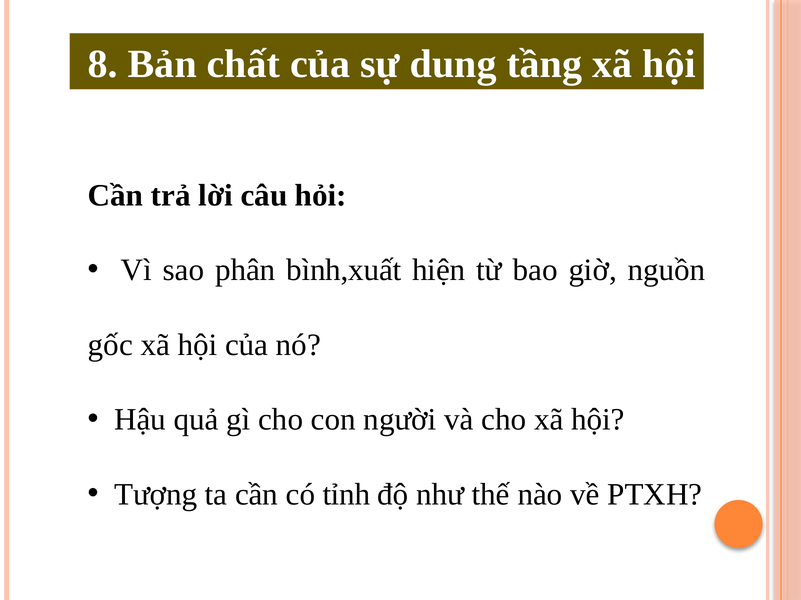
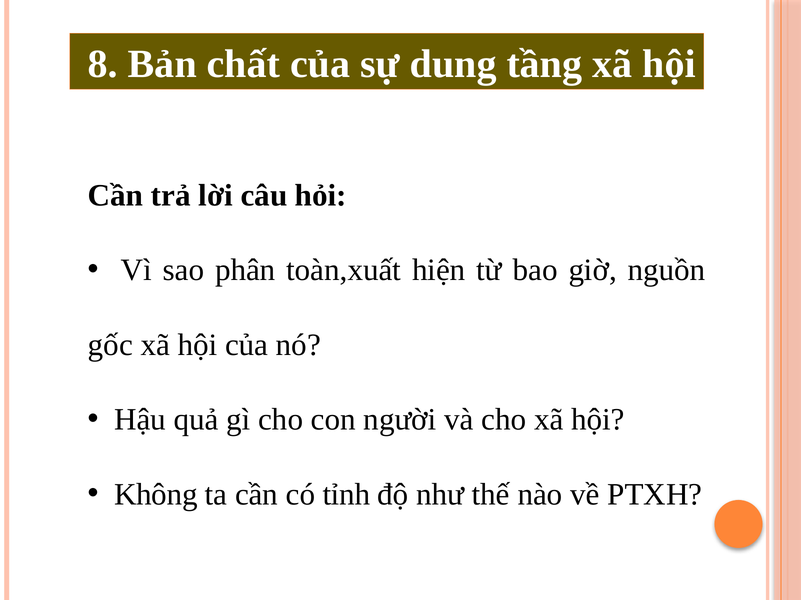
bình,xuất: bình,xuất -> toàn,xuất (344, 270)
Tượng: Tượng -> Không (156, 495)
